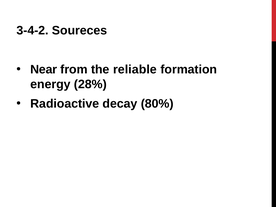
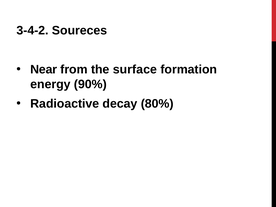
reliable: reliable -> surface (135, 70)
28%: 28% -> 90% (90, 84)
